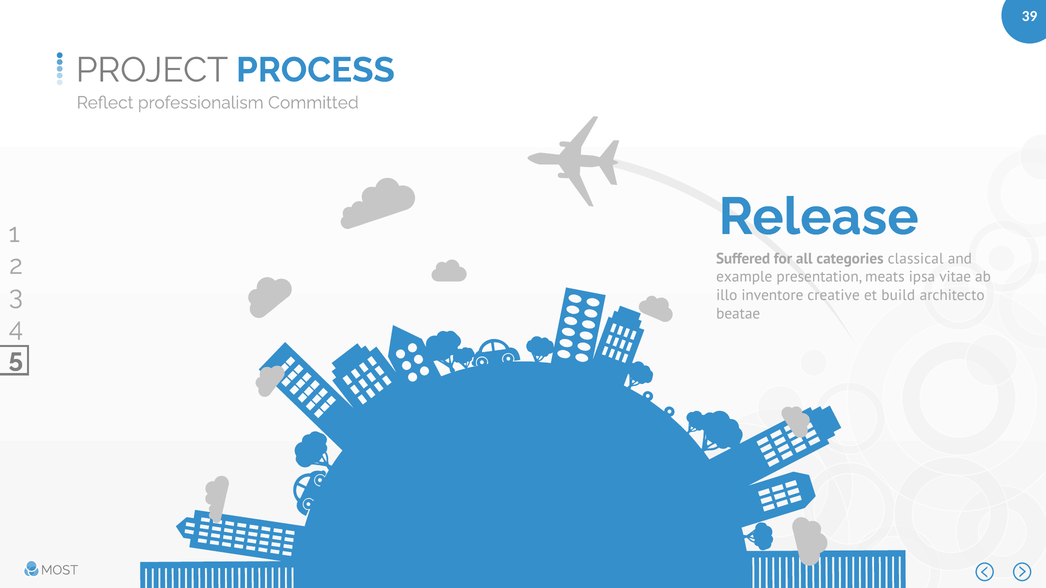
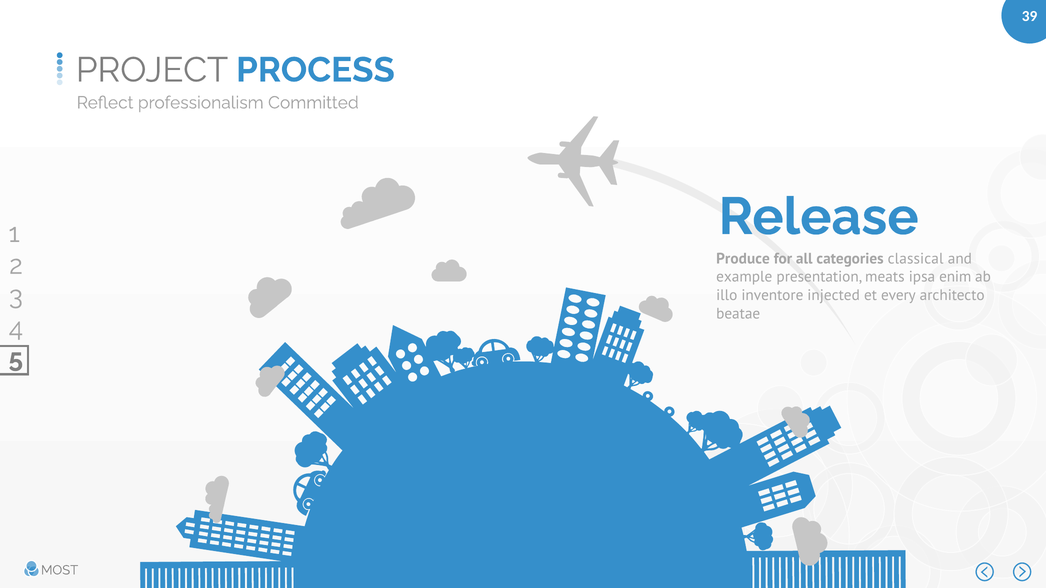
Suffered: Suffered -> Produce (743, 259)
vitae: vitae -> enim (955, 277)
creative: creative -> injected (834, 295)
build: build -> every (898, 295)
